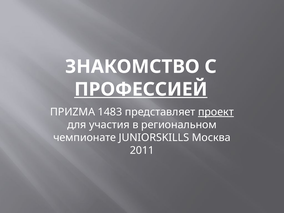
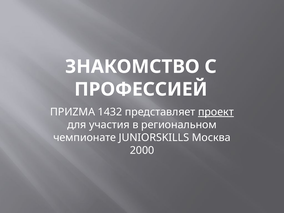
ПРОФЕССИЕЙ underline: present -> none (141, 89)
1483: 1483 -> 1432 (110, 112)
2011: 2011 -> 2000 (142, 150)
